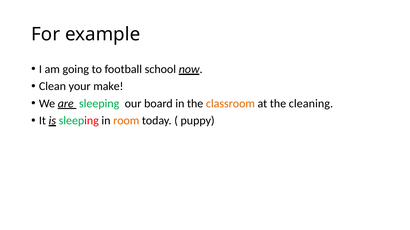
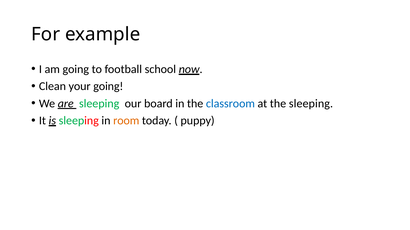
your make: make -> going (108, 87)
classroom colour: orange -> blue (230, 104)
the cleaning: cleaning -> sleeping (311, 104)
